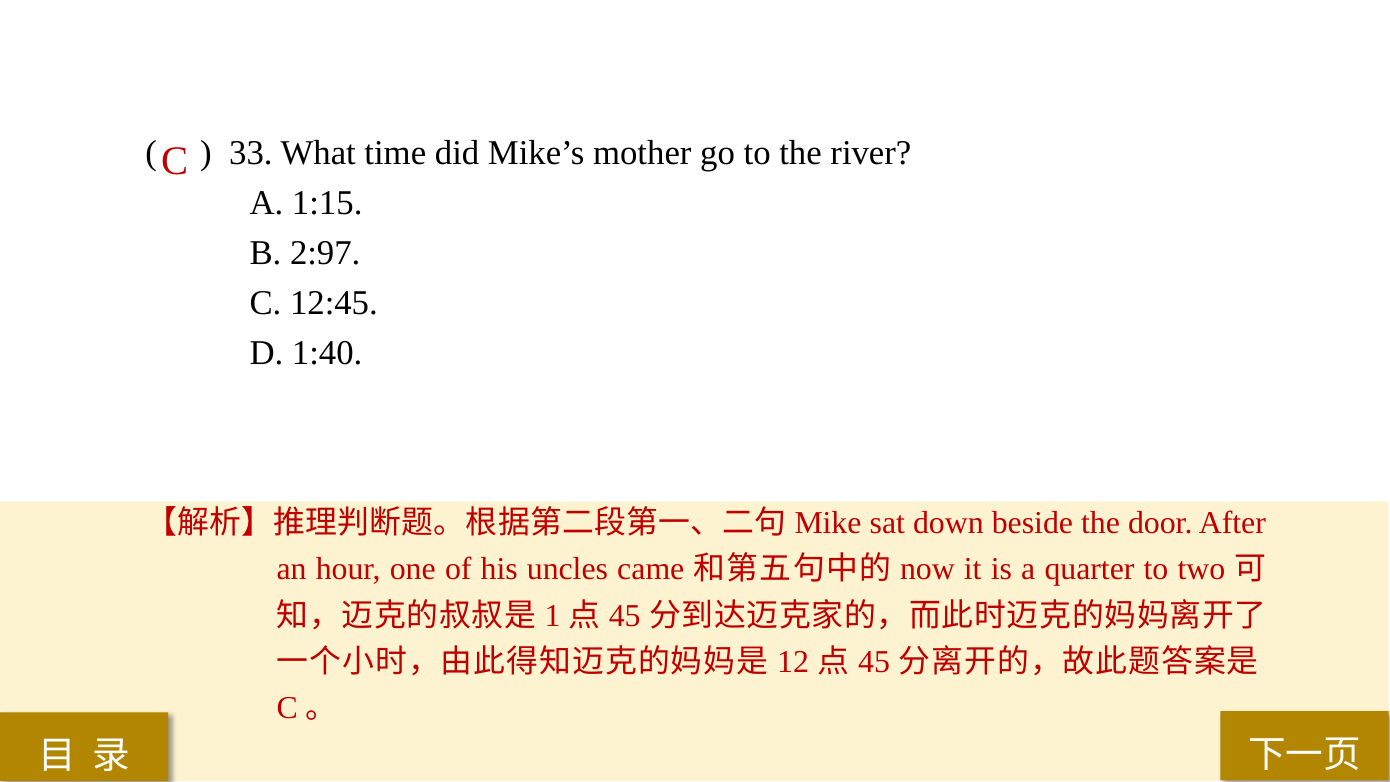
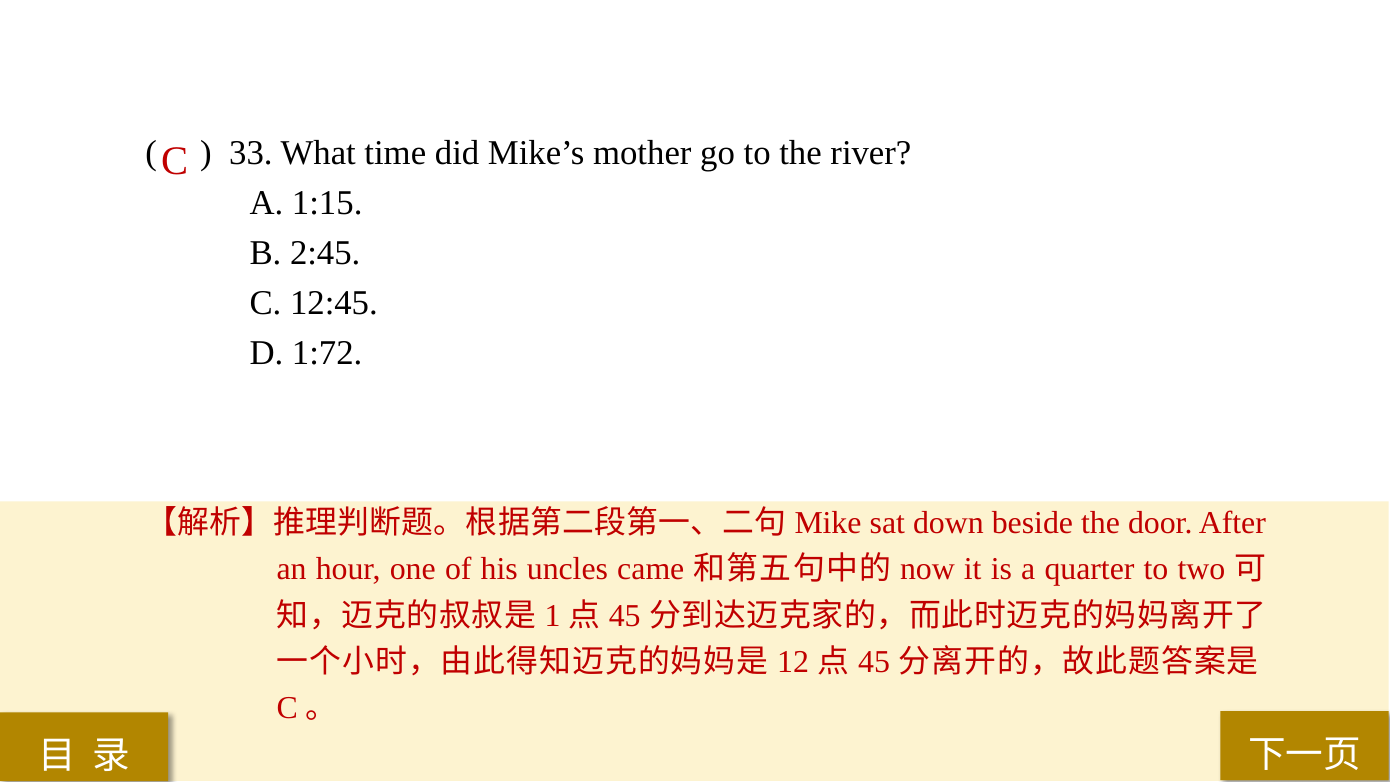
2:97: 2:97 -> 2:45 (325, 253)
1:40: 1:40 -> 1:72 (327, 353)
